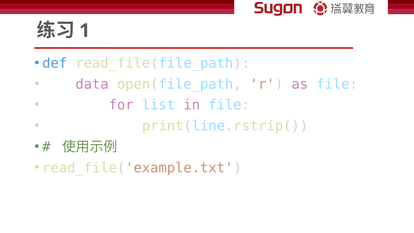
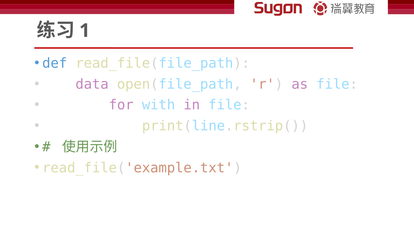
list: list -> with (159, 105)
